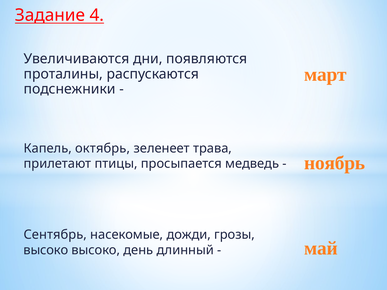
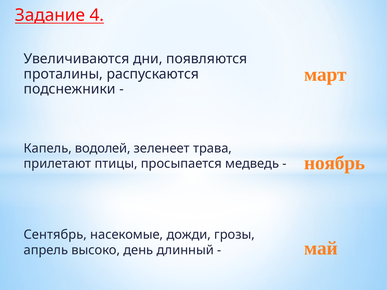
октябрь: октябрь -> водолей (103, 148)
высоко: высоко -> апрель (46, 250)
